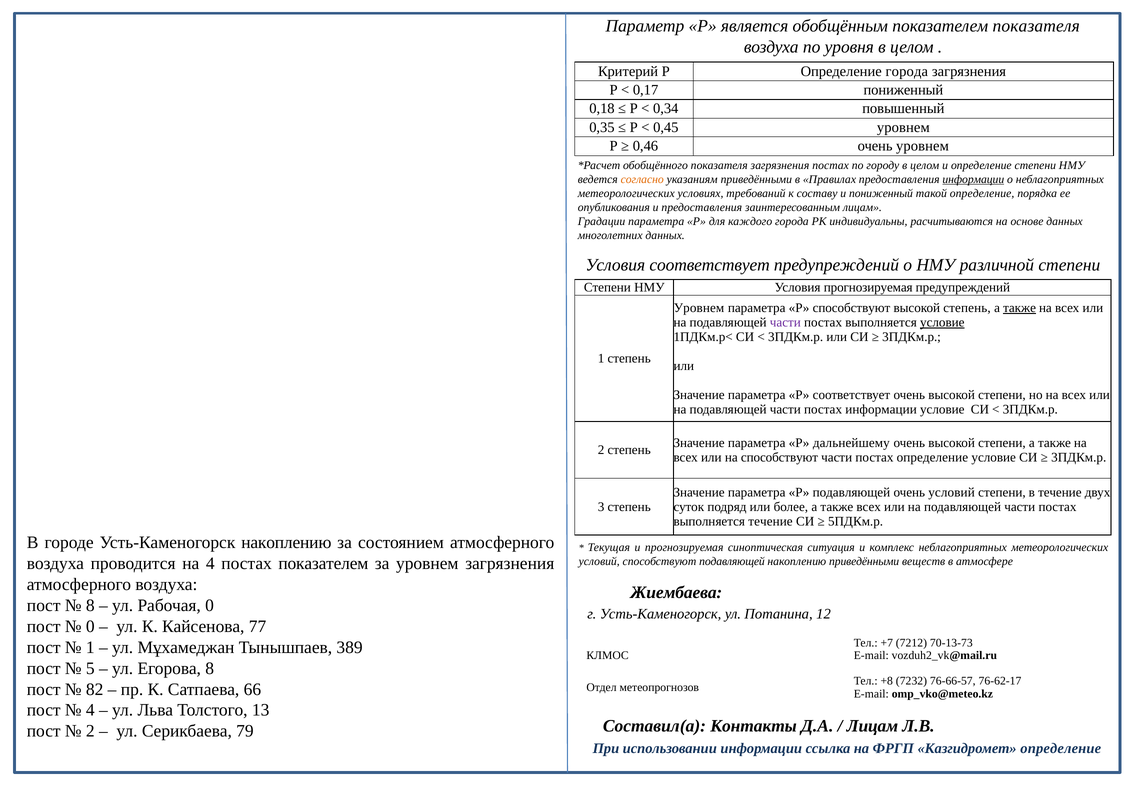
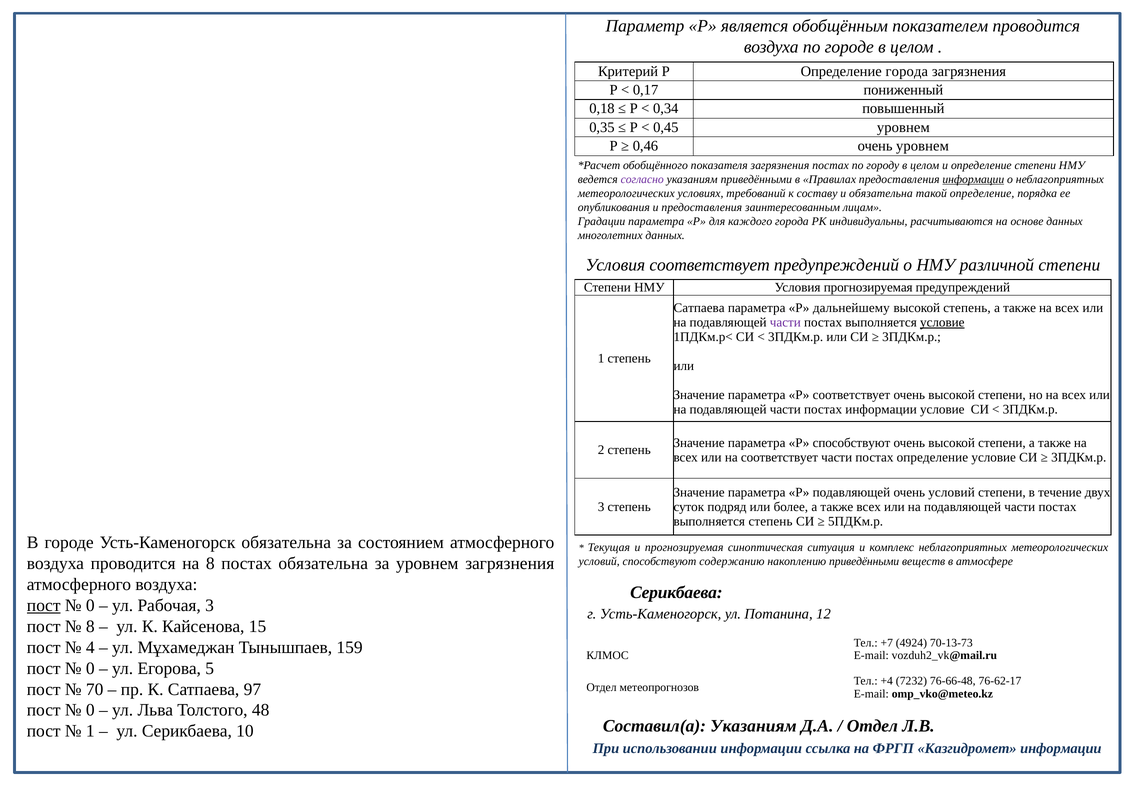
показателем показателя: показателя -> проводится (1036, 26)
по уровня: уровня -> городе (849, 47)
согласно colour: orange -> purple (642, 179)
и пониженный: пониженный -> обязательна (881, 193)
Уровнем: Уровнем -> Сатпаева (699, 308)
Р способствуют: способствуют -> дальнейшему (851, 308)
также underline: present -> none (1020, 308)
Р дальнейшему: дальнейшему -> способствуют (851, 443)
на способствуют: способствуют -> соответствует (779, 457)
выполняется течение: течение -> степень (771, 521)
Усть-Каменогорск накоплению: накоплению -> обязательна (286, 542)
на 4: 4 -> 8 (210, 563)
постах показателем: показателем -> обязательна (323, 563)
способствуют подавляющей: подавляющей -> содержанию (732, 561)
Жиембаева: Жиембаева -> Серикбаева (676, 592)
пост underline: none -> present (44, 605)
8: 8 -> 0 (90, 605)
Рабочая 0: 0 -> 3 (210, 605)
0: 0 -> 8 (90, 626)
77: 77 -> 15 (258, 626)
7212: 7212 -> 4924 (911, 642)
1: 1 -> 4 (90, 647)
389: 389 -> 159 (350, 647)
5: 5 -> 0 (90, 668)
Егорова 8: 8 -> 5 (210, 668)
+8: +8 -> +4 (887, 681)
76-66-57: 76-66-57 -> 76-66-48 (953, 681)
82: 82 -> 70 (95, 689)
66: 66 -> 97 (252, 689)
4: 4 -> 0 (90, 710)
13: 13 -> 48 (261, 710)
Составил(а Контакты: Контакты -> Указаниям (753, 726)
Лицам: Лицам -> Отдел (872, 726)
2: 2 -> 1 (90, 731)
79: 79 -> 10 (245, 731)
Казгидромет определение: определение -> информации (1061, 748)
